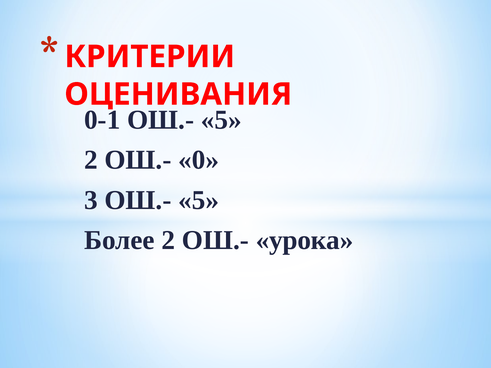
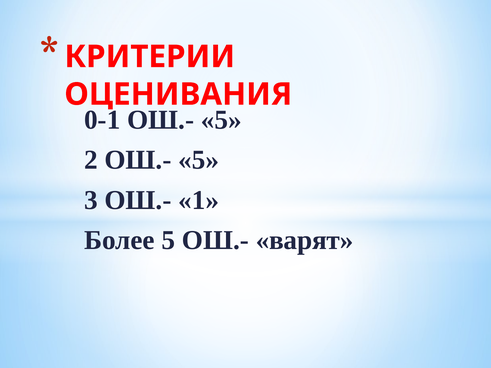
2 ОШ.- 0: 0 -> 5 (199, 160)
3 ОШ.- 5: 5 -> 1 (199, 200)
Более 2: 2 -> 5 (168, 240)
урока: урока -> варят (305, 240)
